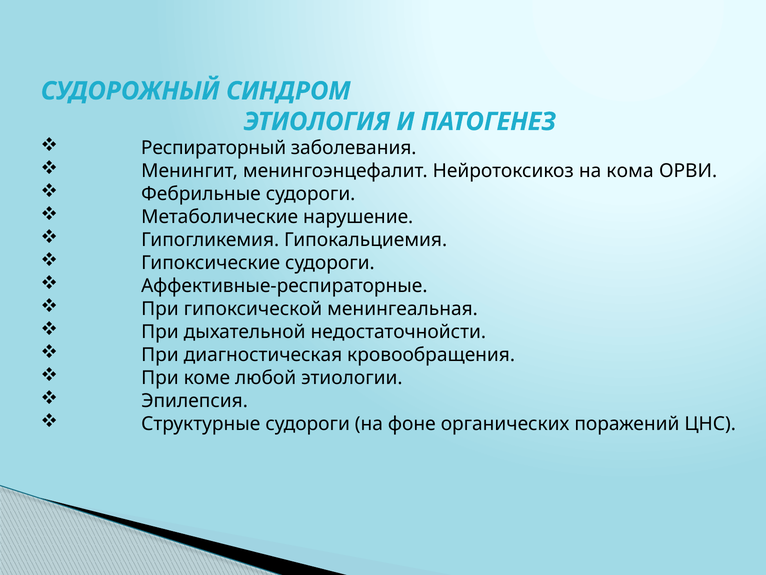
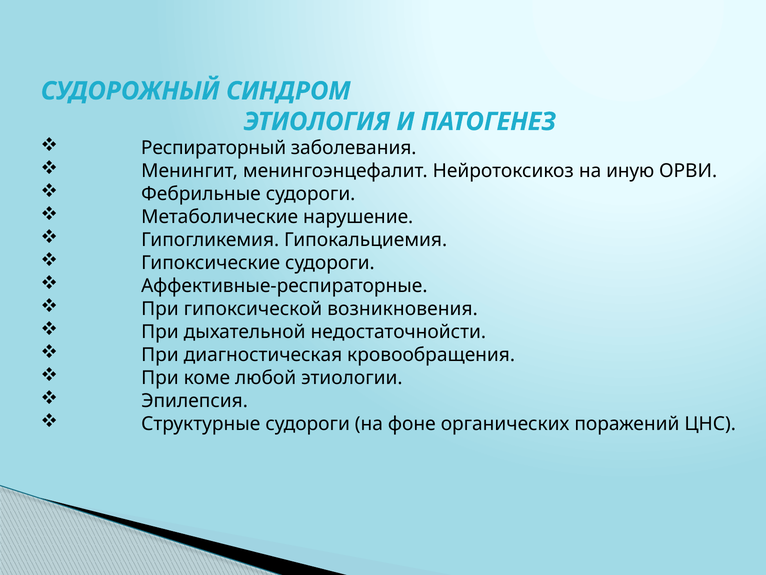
кома: кома -> иную (630, 171)
менингеальная: менингеальная -> возникновения (403, 309)
